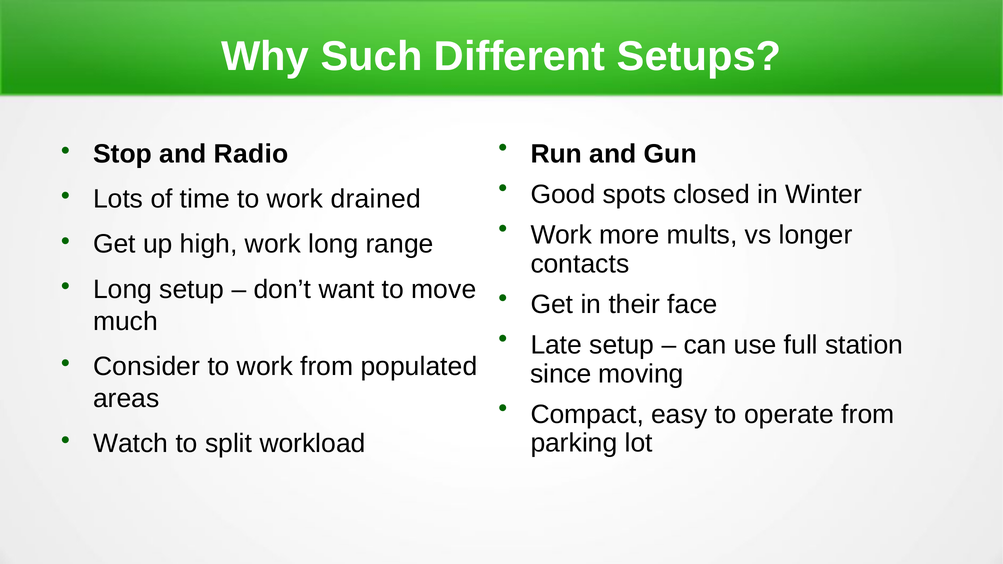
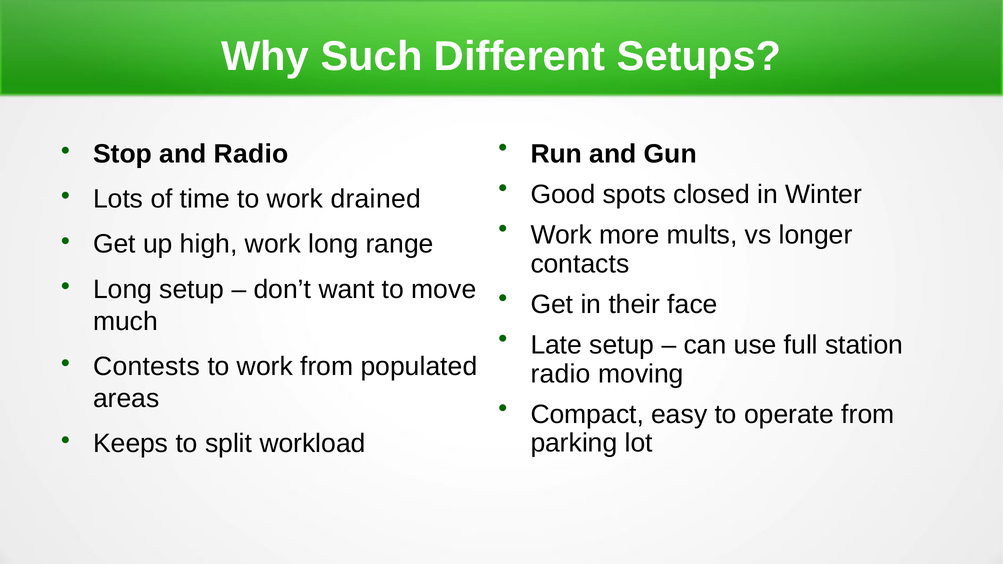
Consider: Consider -> Contests (147, 367)
since: since -> radio (561, 374)
Watch: Watch -> Keeps (131, 444)
